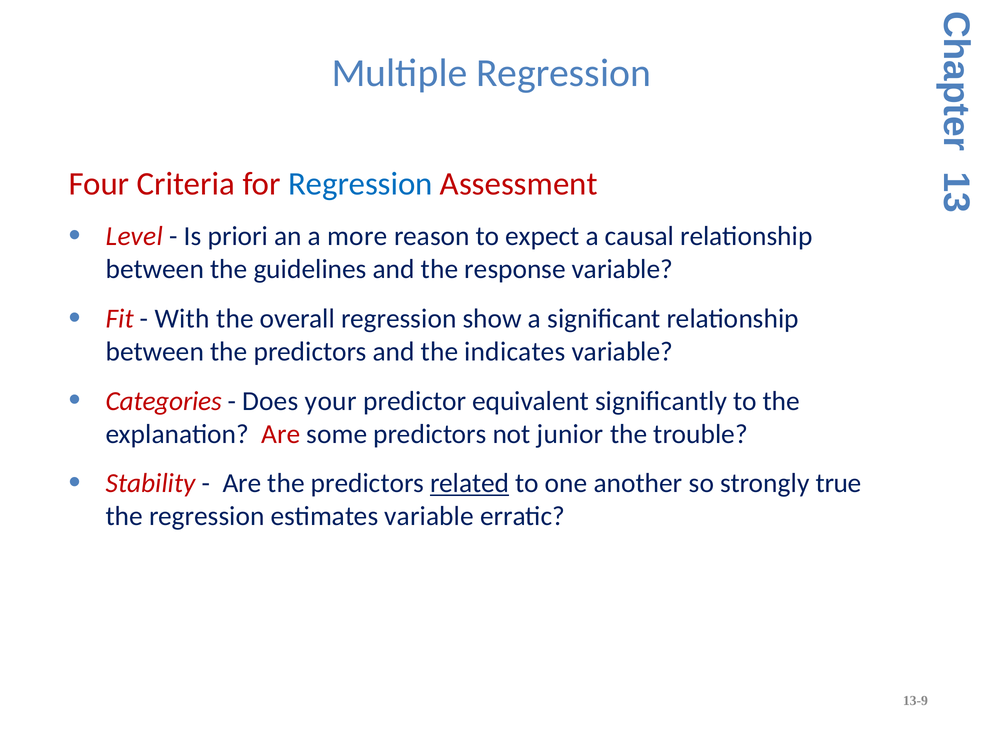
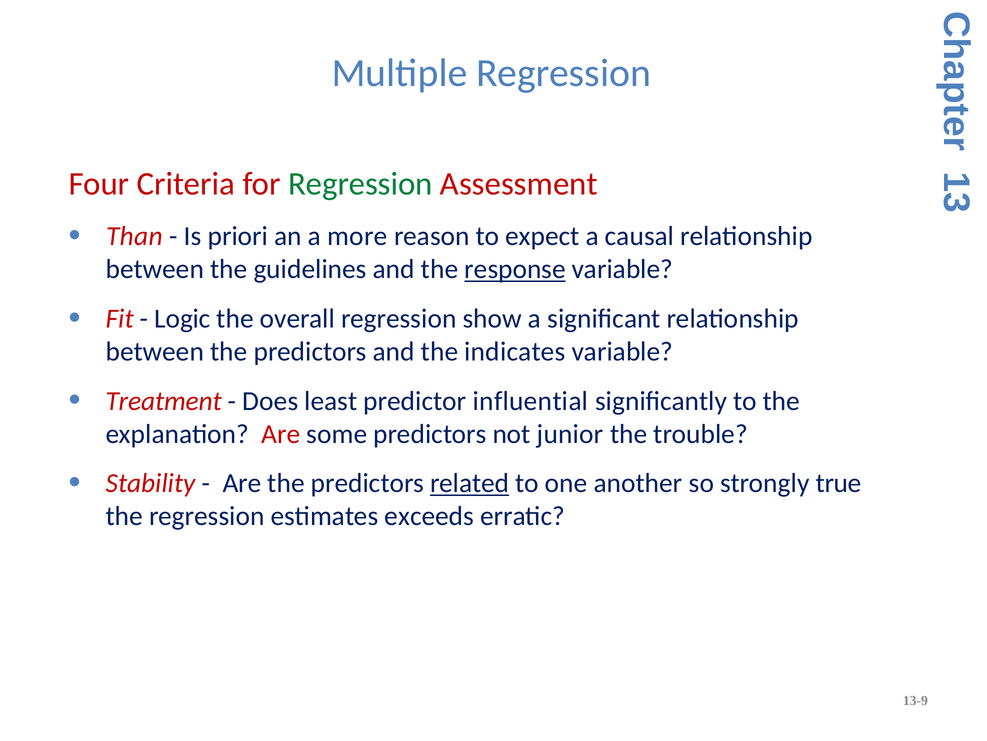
Regression colour: blue -> green (360, 184)
Level: Level -> Than (134, 236)
response underline: none -> present (515, 269)
With: With -> Logic (182, 318)
Categories: Categories -> Treatment (164, 401)
your: your -> least (331, 401)
equivalent: equivalent -> influential (531, 401)
estimates variable: variable -> exceeds (429, 516)
